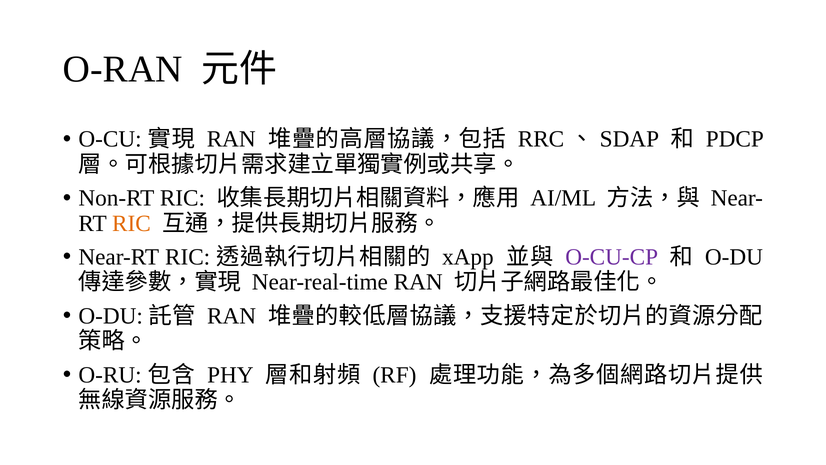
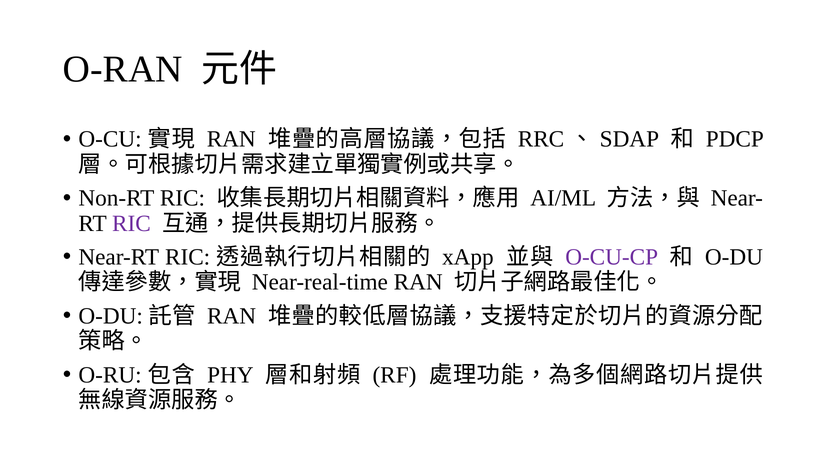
RIC colour: orange -> purple (131, 223)
